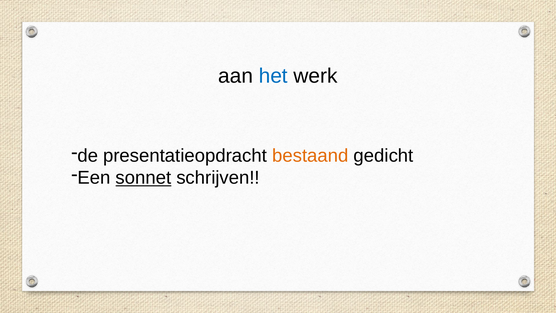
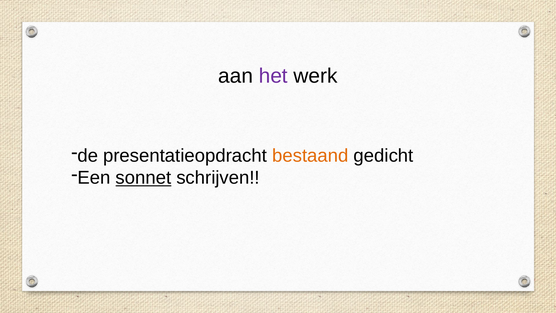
het colour: blue -> purple (273, 76)
